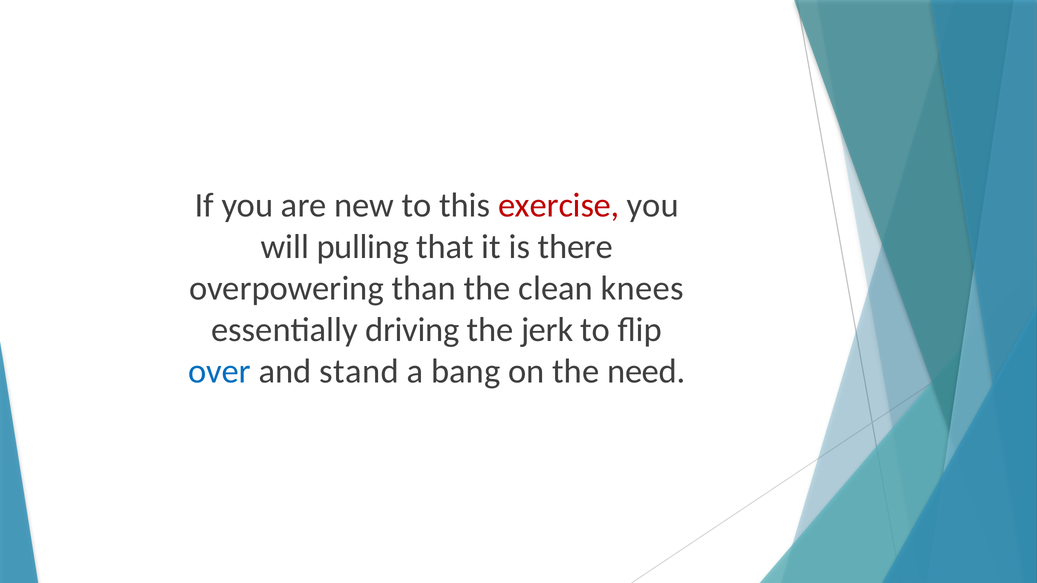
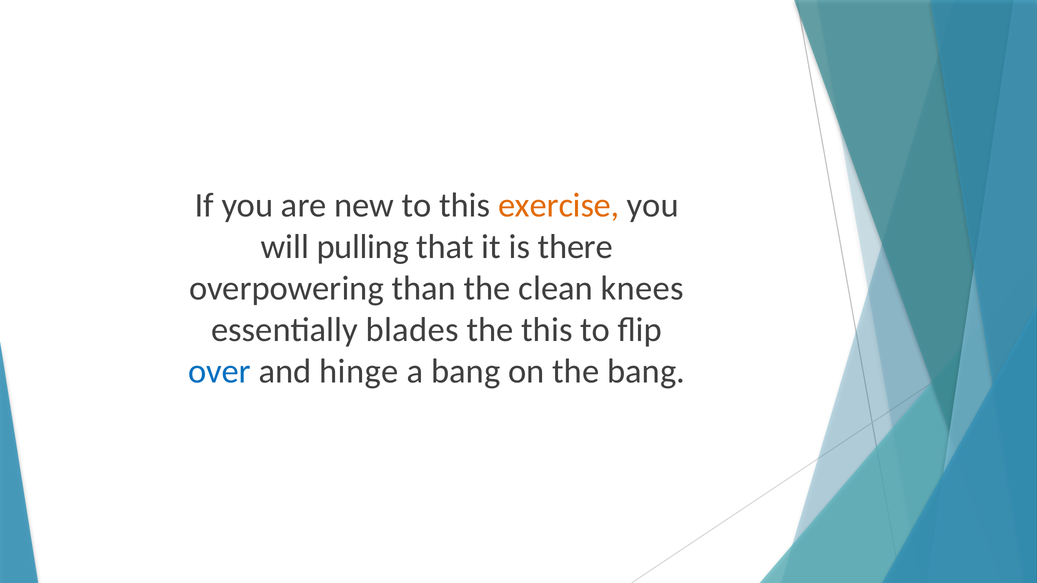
exercise colour: red -> orange (559, 206)
driving: driving -> blades (412, 330)
the jerk: jerk -> this (547, 330)
stand: stand -> hinge (359, 372)
the need: need -> bang (646, 372)
